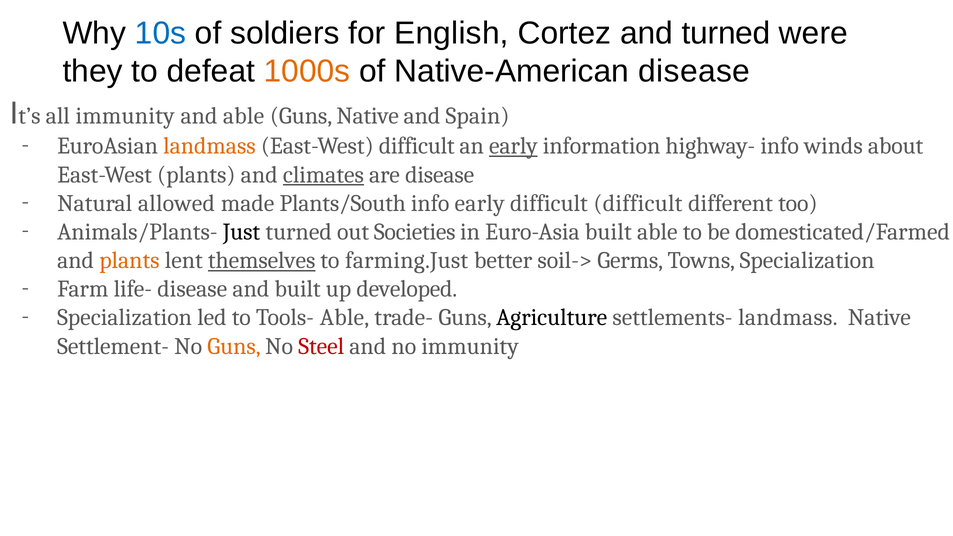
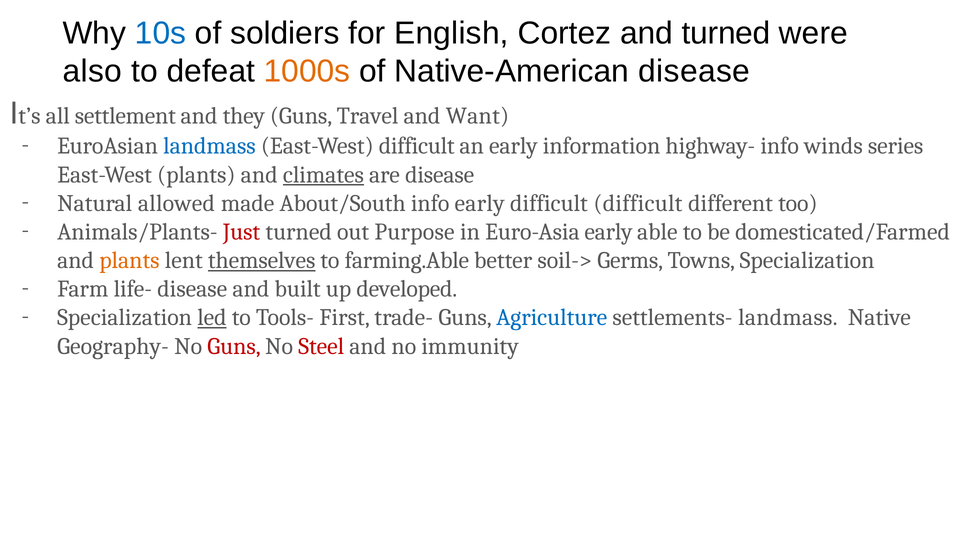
they: they -> also (92, 71)
all immunity: immunity -> settlement (125, 116)
and able: able -> they (244, 116)
Guns Native: Native -> Travel (368, 116)
Spain: Spain -> Want (477, 116)
landmass colour: orange -> blue (209, 146)
early underline: present -> none (513, 146)
about: about -> series (896, 146)
Plants/South: Plants/South -> About/South (343, 203)
Just colour: black -> red (242, 232)
Societies: Societies -> Purpose (415, 232)
Euro-Asia built: built -> early (609, 232)
farming.Just: farming.Just -> farming.Able (407, 260)
led underline: none -> present (212, 318)
Tools- Able: Able -> First (345, 318)
Agriculture colour: black -> blue (552, 318)
Settlement-: Settlement- -> Geography- (113, 346)
Guns colour: orange -> red (234, 346)
